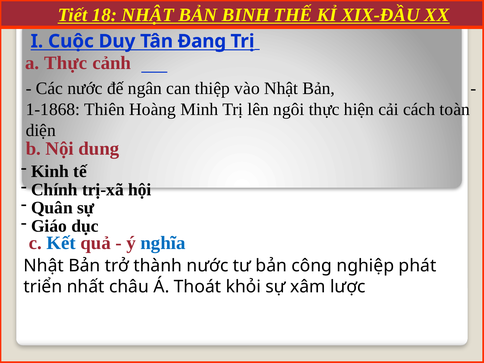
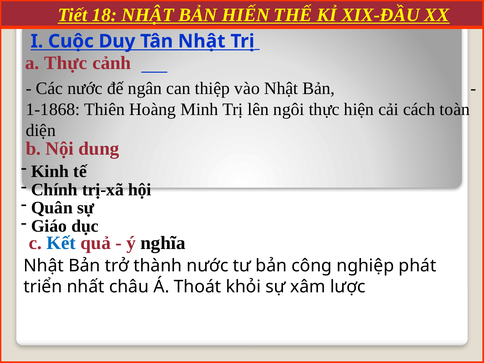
BINH: BINH -> HIẾN (246, 15)
Tân Đang: Đang -> Nhật (202, 41)
nghĩa colour: blue -> black (163, 243)
